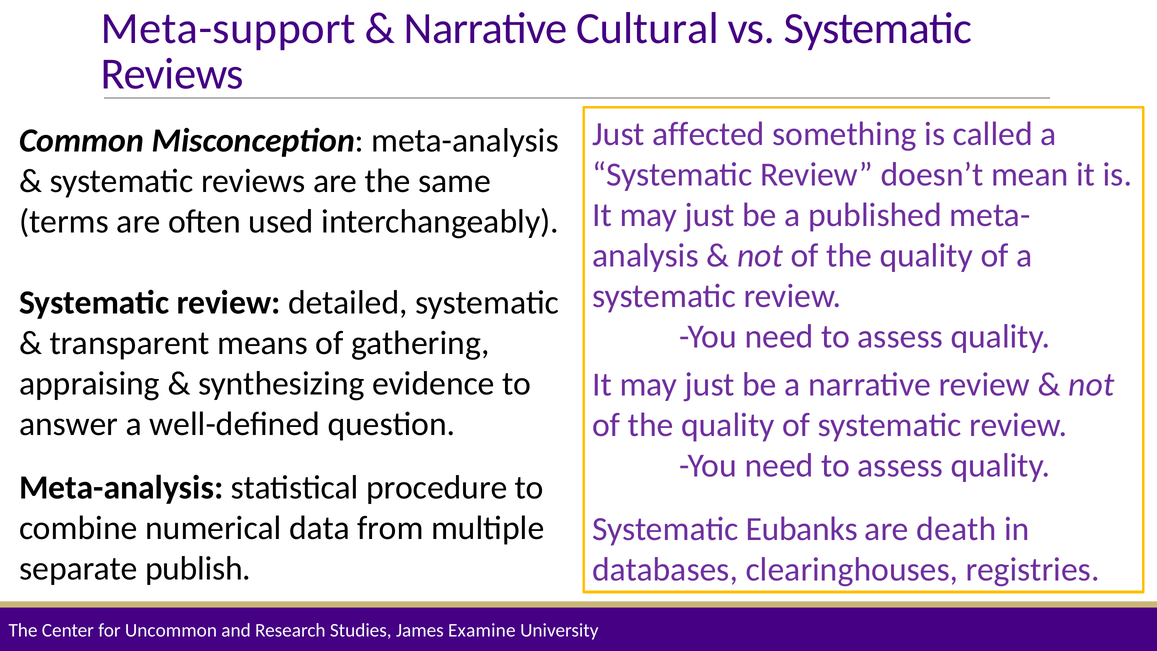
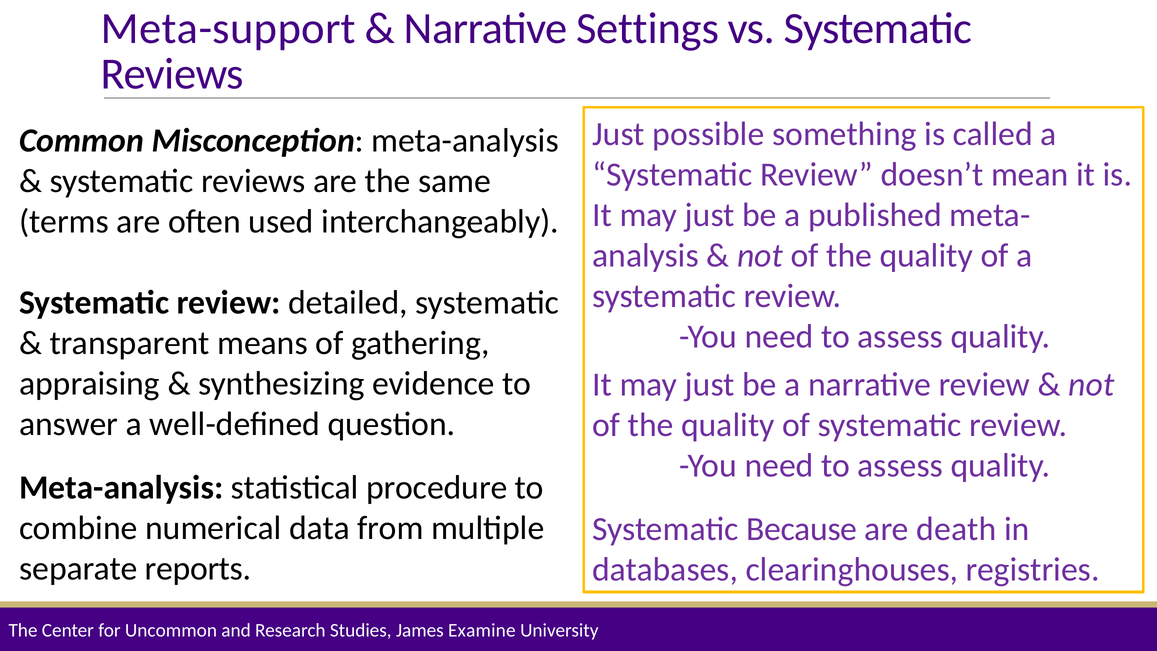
Cultural: Cultural -> Settings (648, 28)
affected: affected -> possible (708, 134)
Eubanks: Eubanks -> Because (802, 529)
publish: publish -> reports (198, 569)
